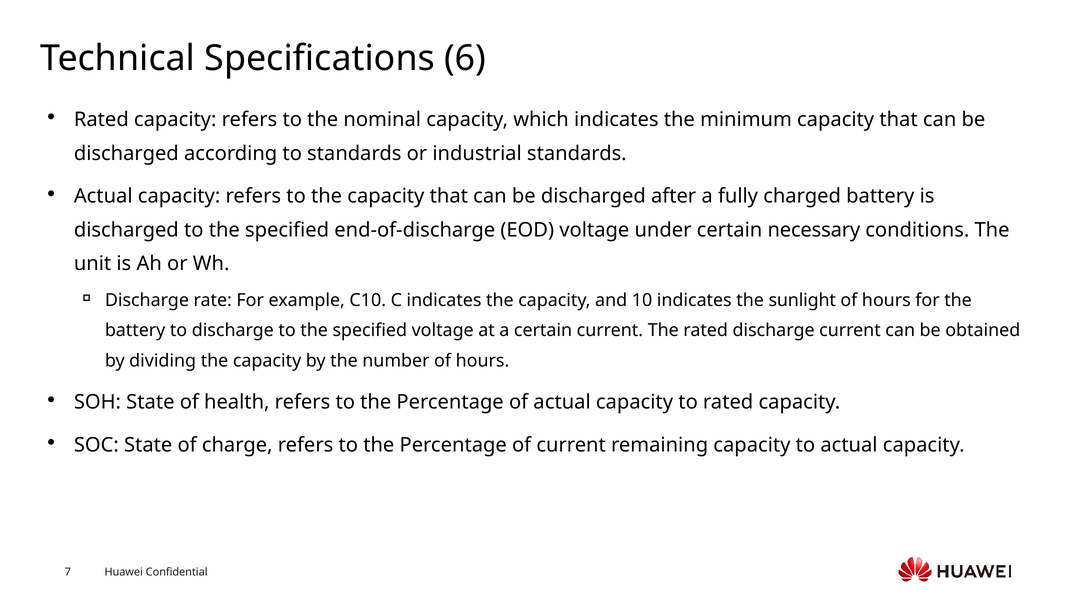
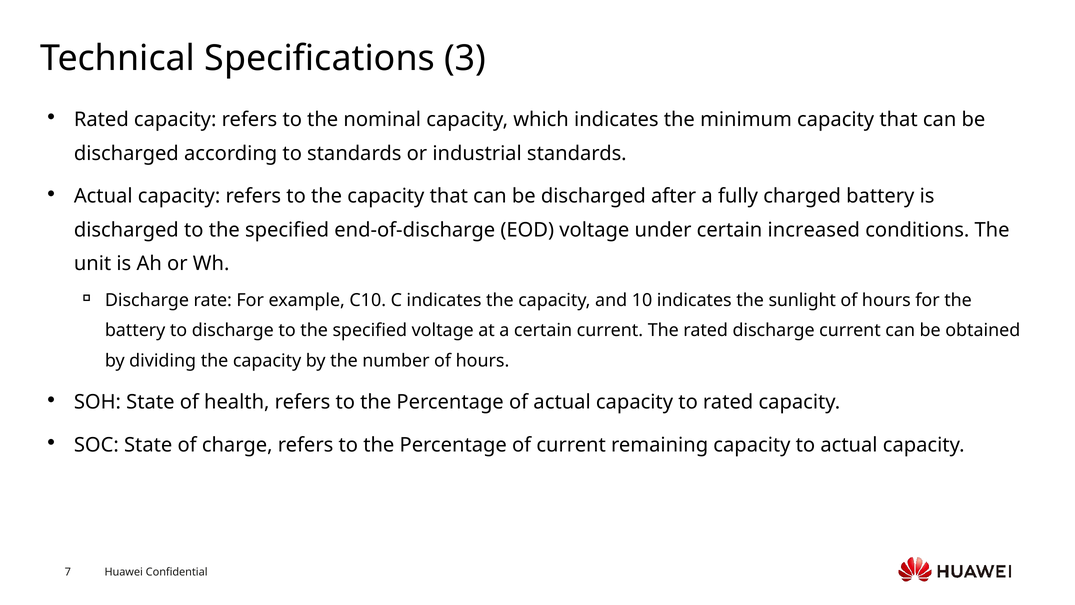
6: 6 -> 3 (465, 59)
necessary: necessary -> increased (814, 230)
